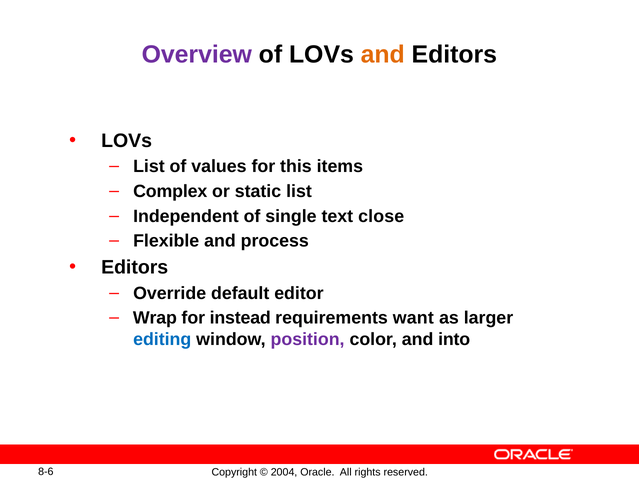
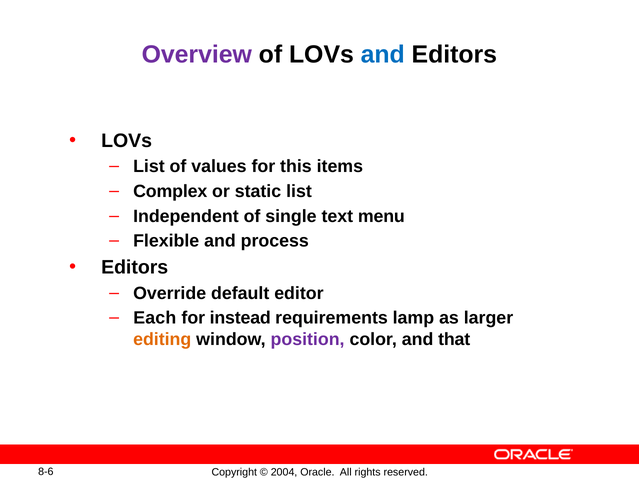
and colour: orange -> blue (383, 55)
close: close -> menu (381, 216)
Wrap: Wrap -> Each (155, 318)
want: want -> lamp (413, 318)
editing colour: blue -> orange (162, 340)
into: into -> that (454, 340)
